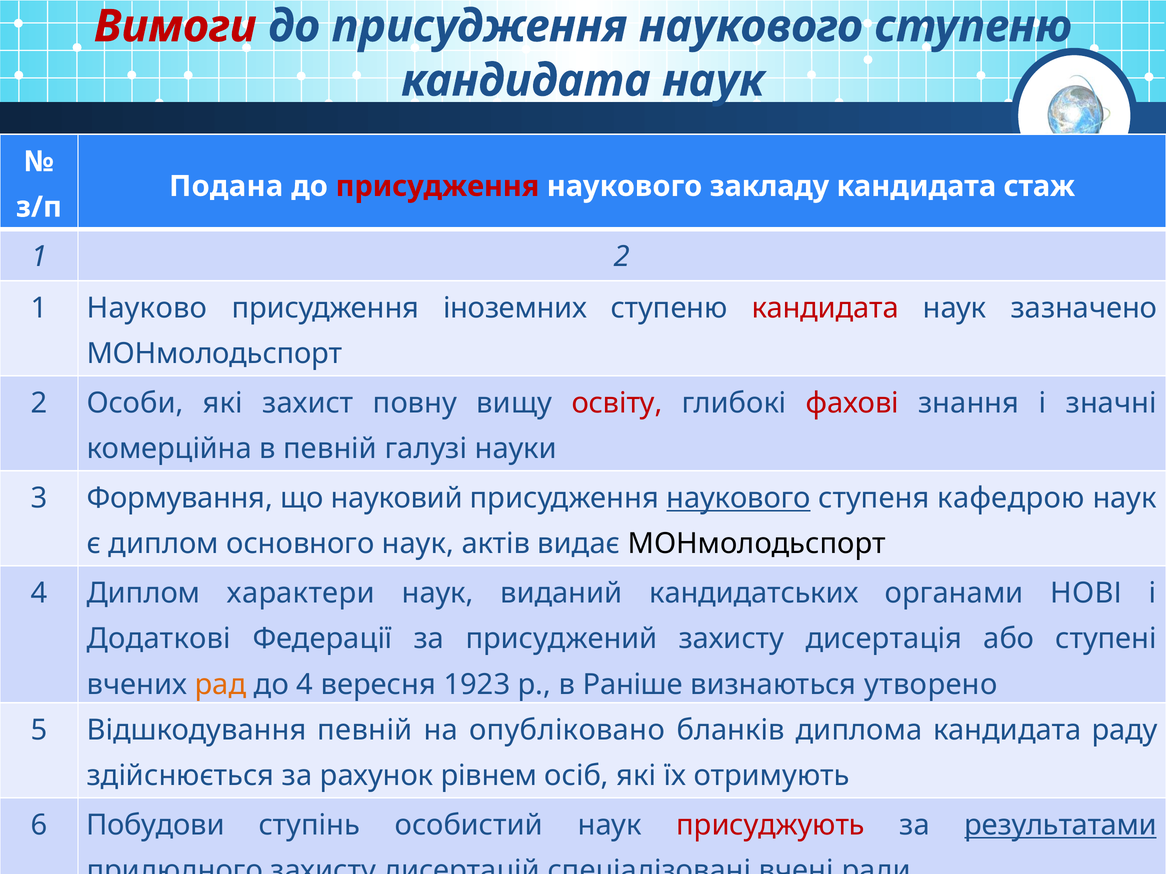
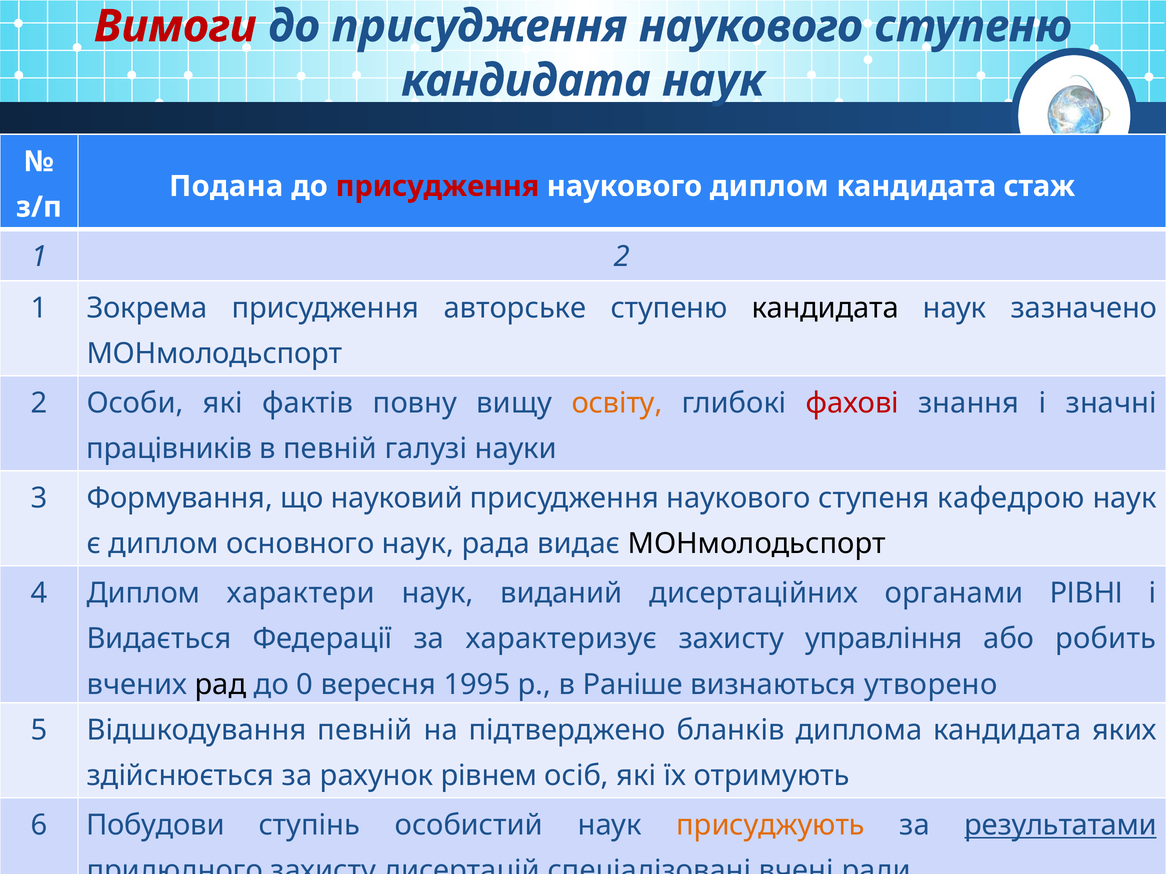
наукового закладу: закладу -> диплом (769, 186)
Науково: Науково -> Зокрема (147, 308)
іноземних: іноземних -> авторське (515, 308)
кандидата colour: red -> black (825, 308)
захист: захист -> фактів (308, 403)
освіту colour: red -> orange (617, 403)
комерційна: комерційна -> працівників (169, 449)
наукового underline: present -> none (739, 498)
актів: актів -> рада (496, 544)
кандидатських: кандидатських -> дисертаційних (754, 594)
НОВІ: НОВІ -> РІВНІ (1086, 594)
Додаткові: Додаткові -> Видається (159, 639)
присуджений: присуджений -> характеризує (561, 639)
дисертація: дисертація -> управління (884, 639)
ступені: ступені -> робить (1106, 639)
рад colour: orange -> black (221, 685)
до 4: 4 -> 0 (305, 685)
1923: 1923 -> 1995 (477, 685)
опубліковано: опубліковано -> підтверджено (567, 730)
раду: раду -> яких (1125, 730)
присуджують colour: red -> orange (771, 826)
